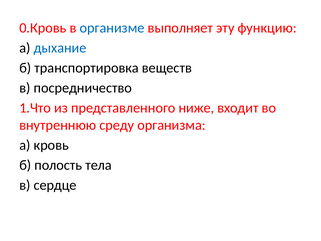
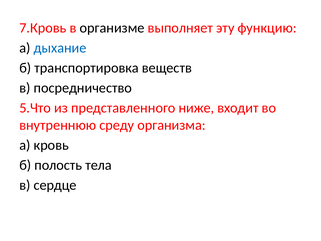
0.Кровь: 0.Кровь -> 7.Кровь (43, 28)
организме colour: blue -> black (112, 28)
1.Что: 1.Что -> 5.Что (35, 108)
